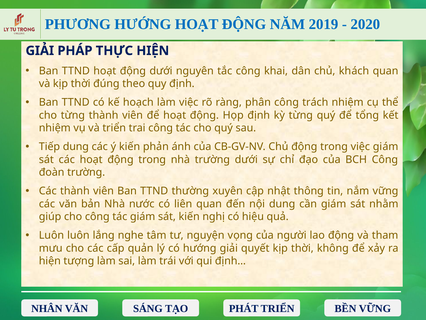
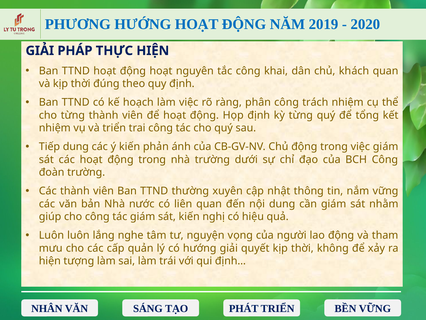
động dưới: dưới -> hoạt (161, 71)
